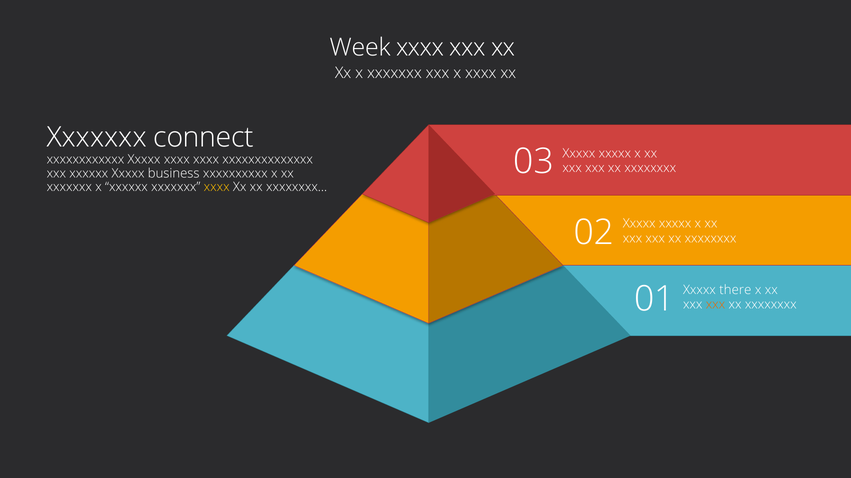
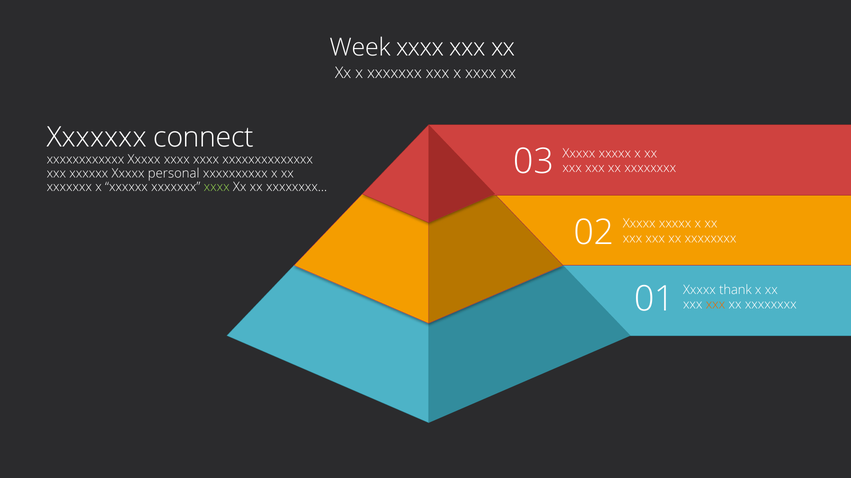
business: business -> personal (174, 174)
xxxx colour: yellow -> light green (217, 187)
there: there -> thank (735, 290)
